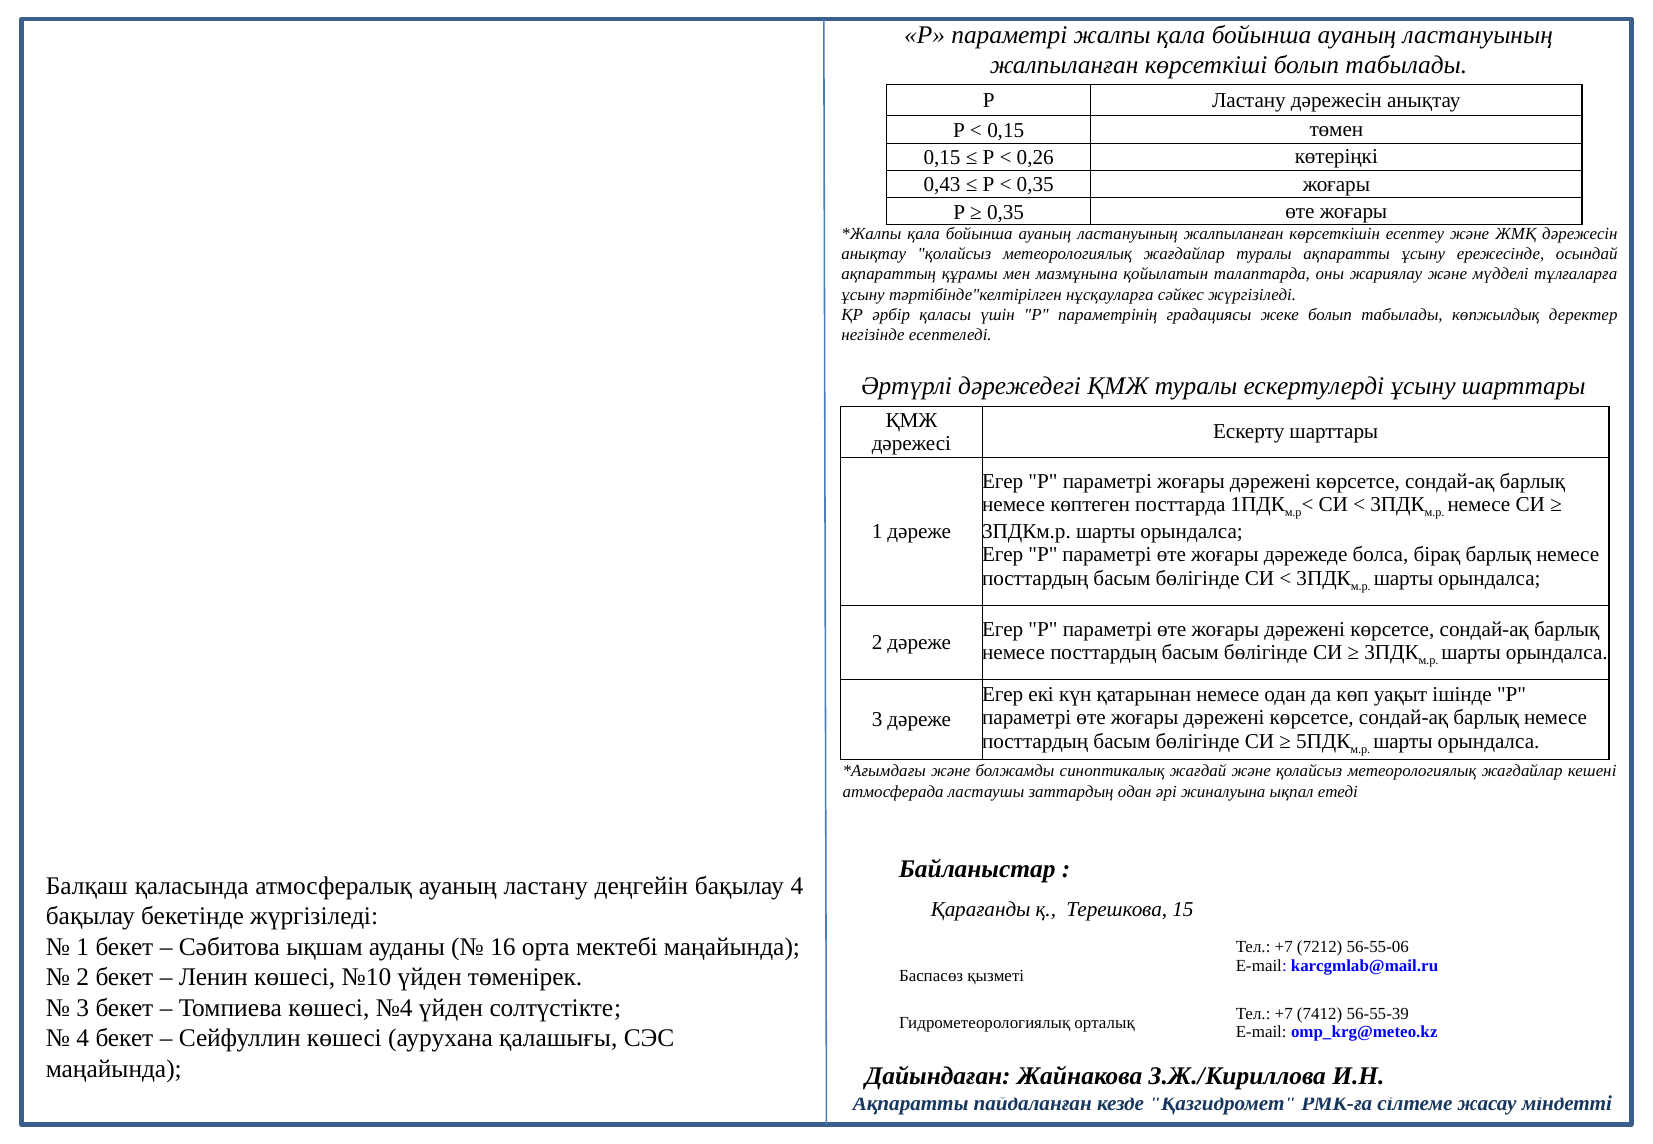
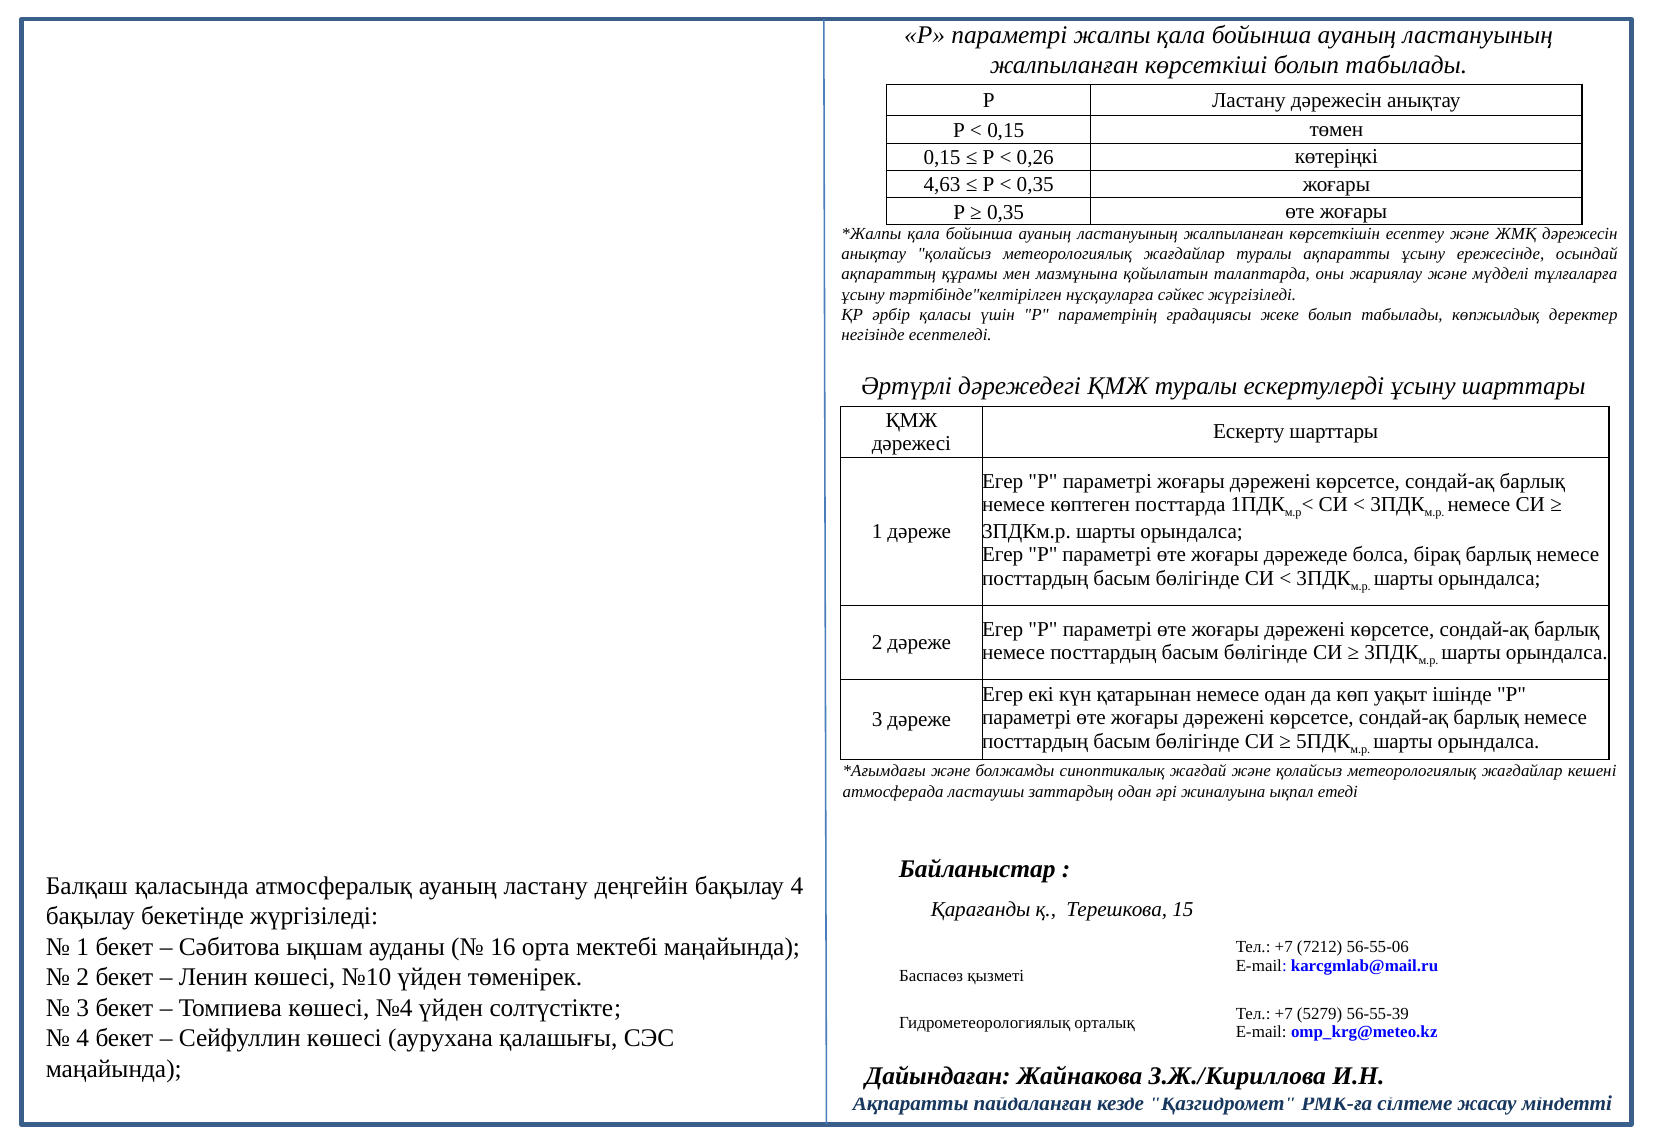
0,43: 0,43 -> 4,63 (942, 185)
7412: 7412 -> 5279 (1320, 1014)
